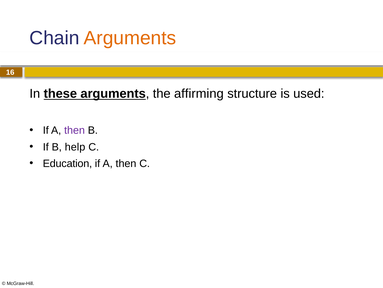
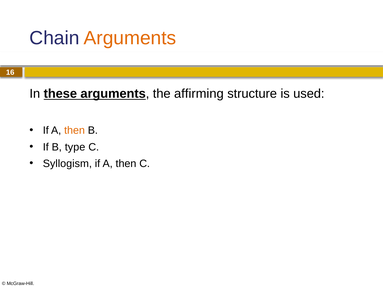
then colour: purple -> orange (75, 130)
help: help -> type (75, 147)
Education: Education -> Syllogism (67, 163)
